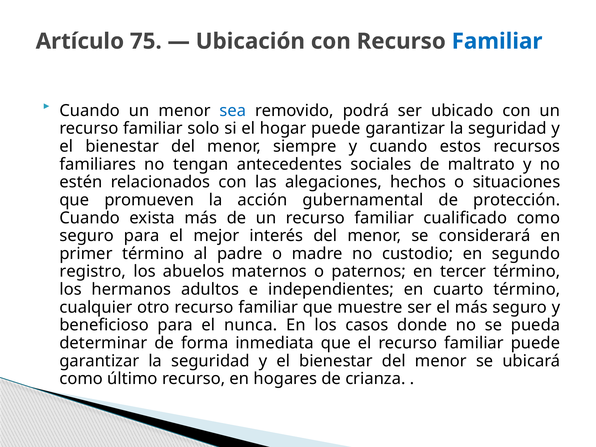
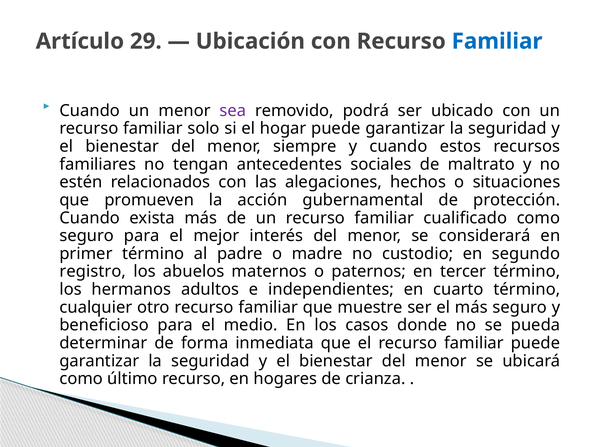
75: 75 -> 29 (146, 41)
sea colour: blue -> purple (233, 111)
nunca: nunca -> medio (251, 325)
